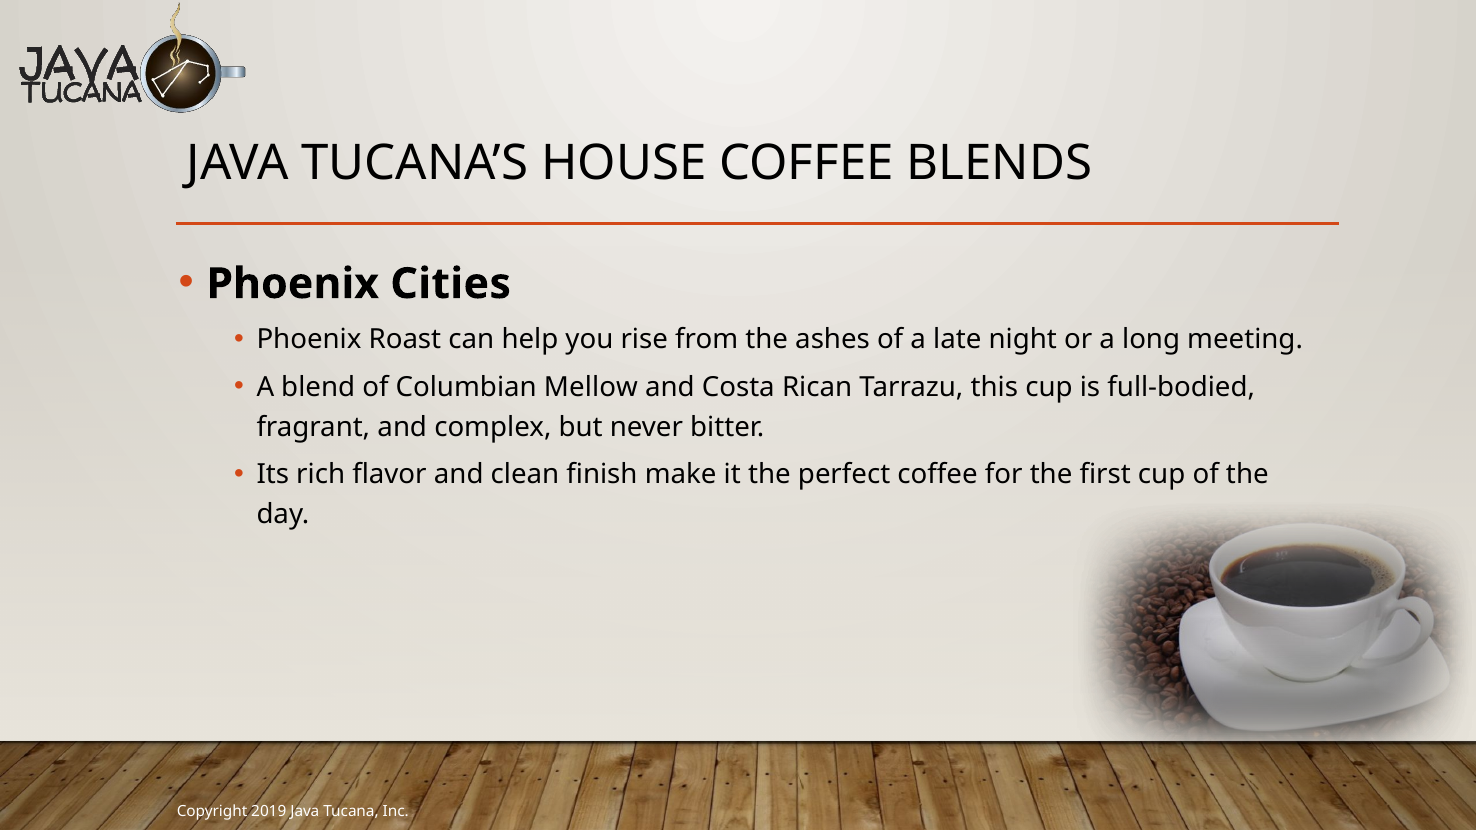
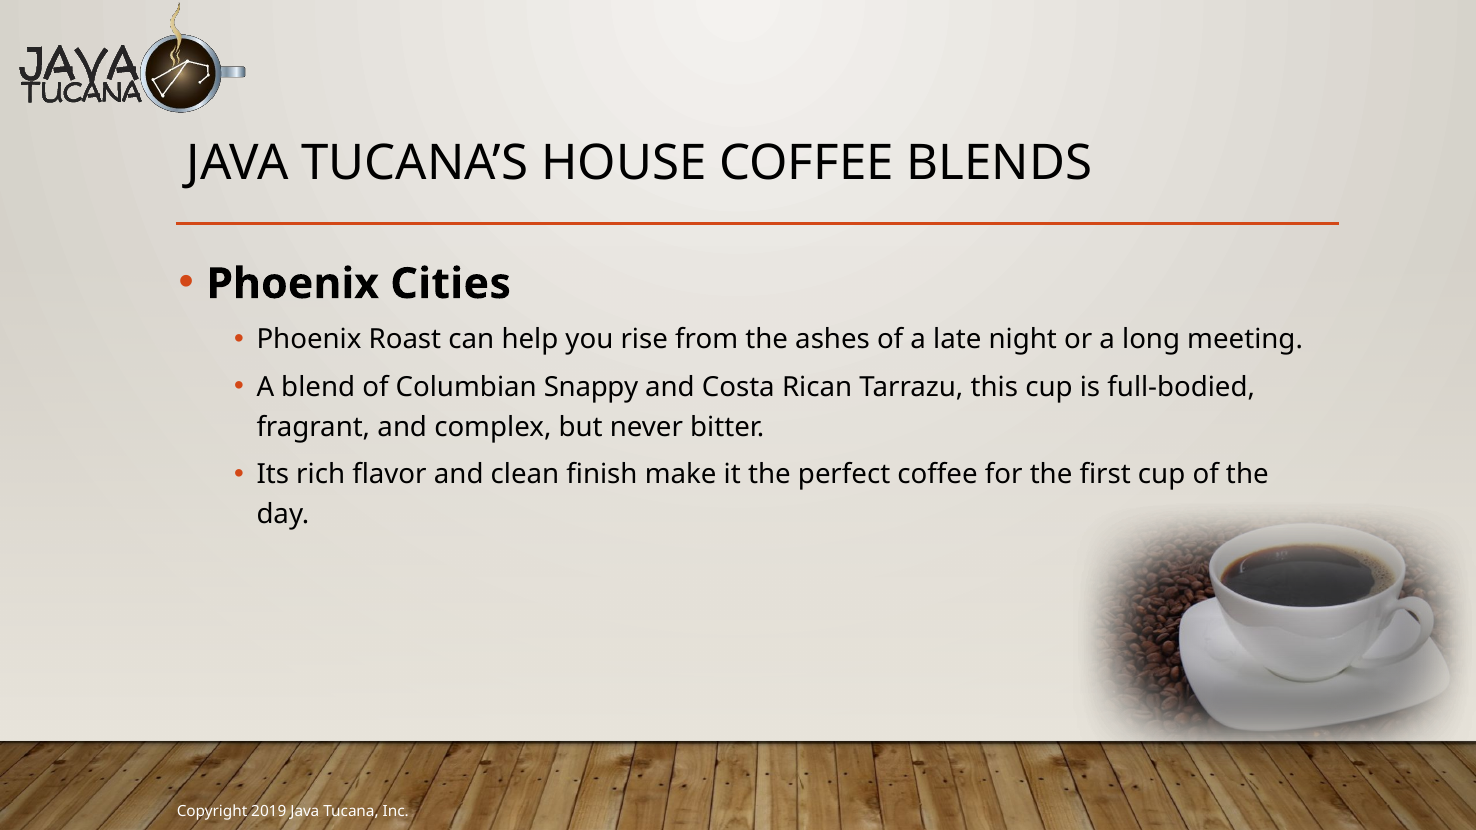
Mellow: Mellow -> Snappy (591, 387)
